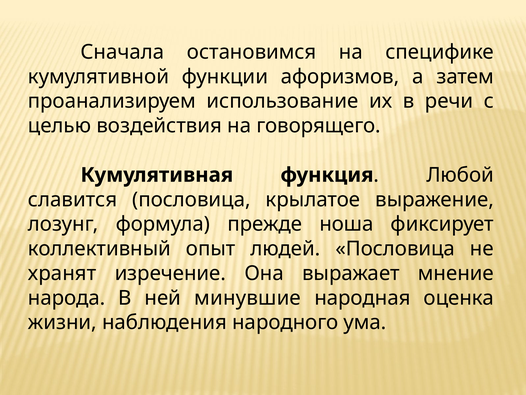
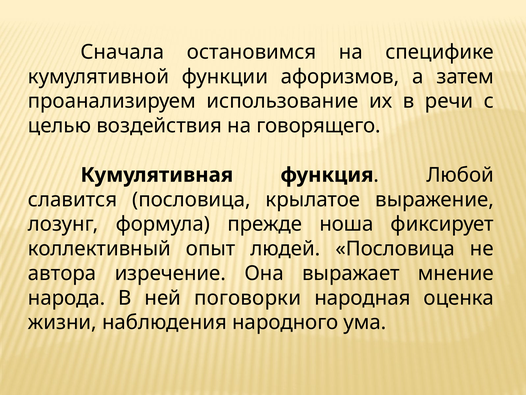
хранят: хранят -> автора (62, 273)
минувшие: минувшие -> поговорки (248, 298)
